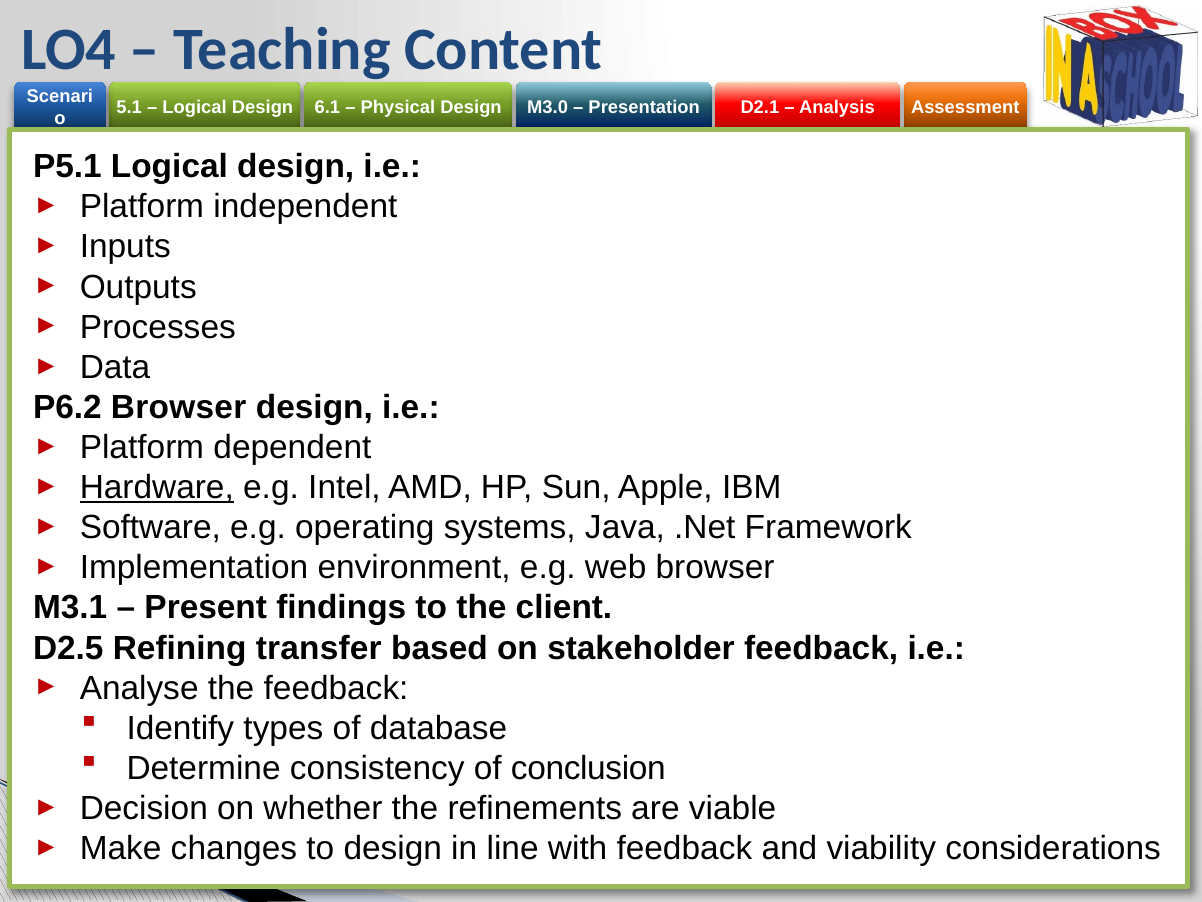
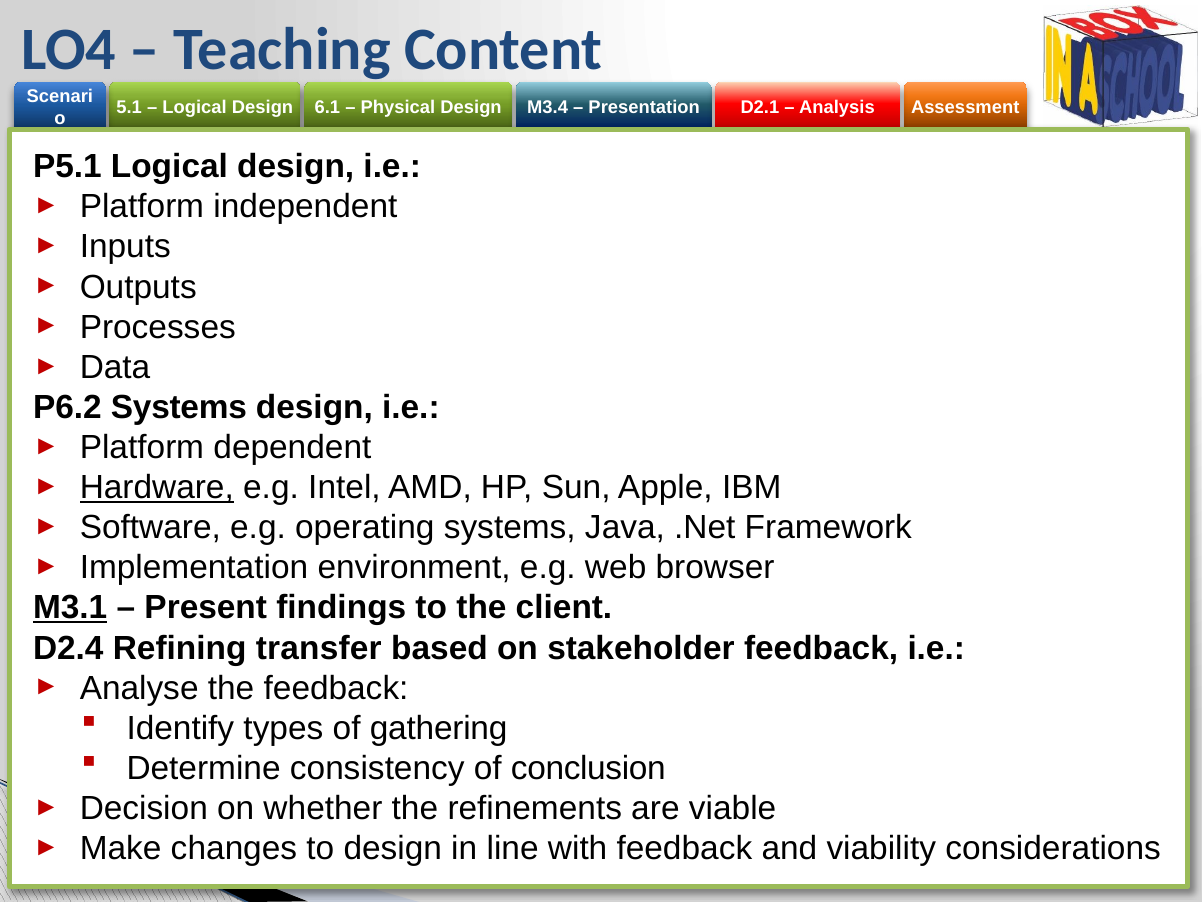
M3.0: M3.0 -> M3.4 (548, 107)
P6.2 Browser: Browser -> Systems (179, 407)
M3.1 underline: none -> present (70, 608)
D2.5: D2.5 -> D2.4 (68, 648)
database: database -> gathering (439, 728)
